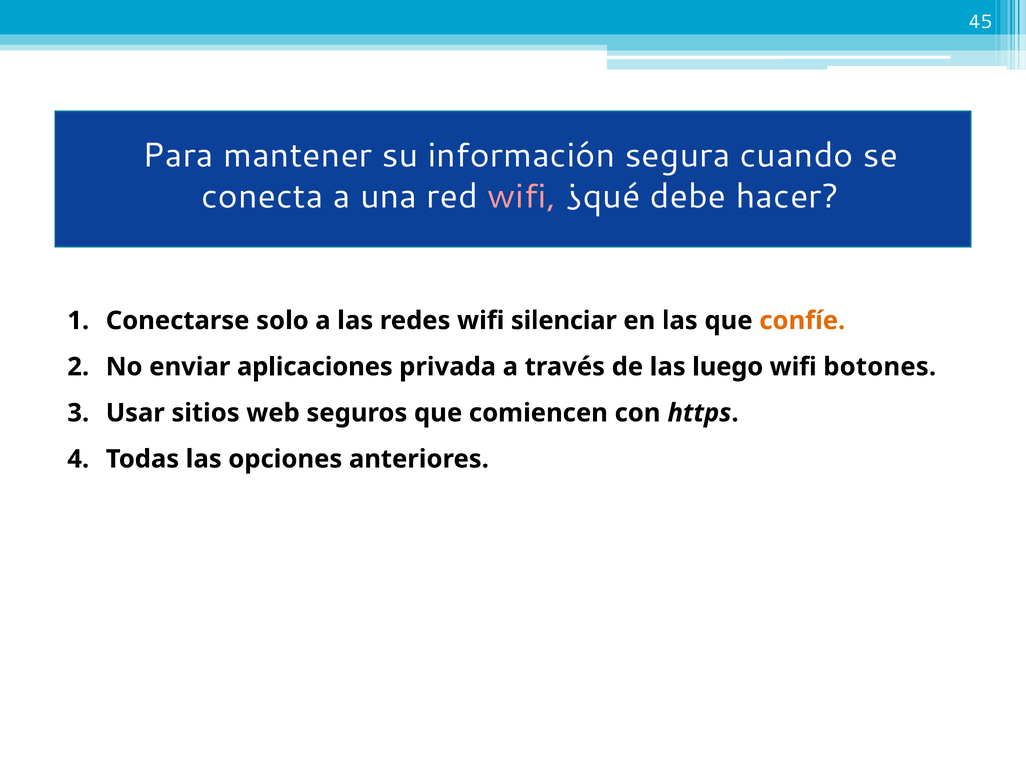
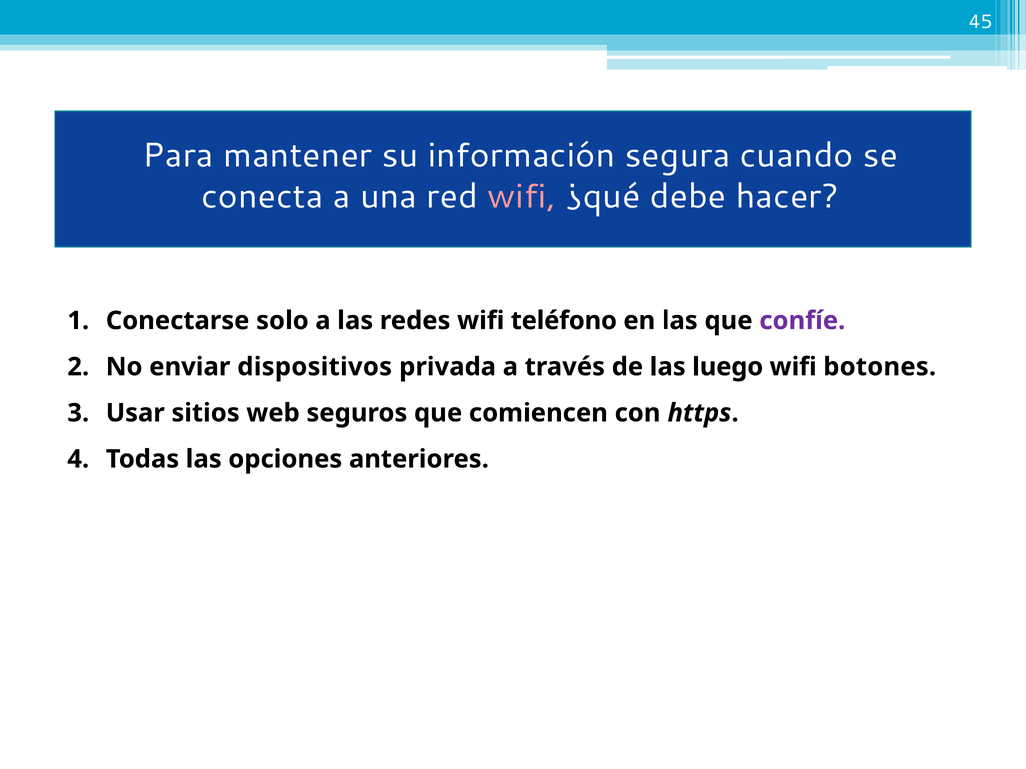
silenciar: silenciar -> teléfono (564, 321)
confíe colour: orange -> purple (802, 321)
aplicaciones: aplicaciones -> dispositivos (315, 367)
